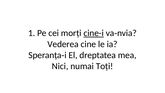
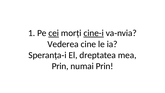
cei underline: none -> present (54, 33)
Nici: Nici -> Prin (60, 66)
numai Toți: Toți -> Prin (105, 66)
